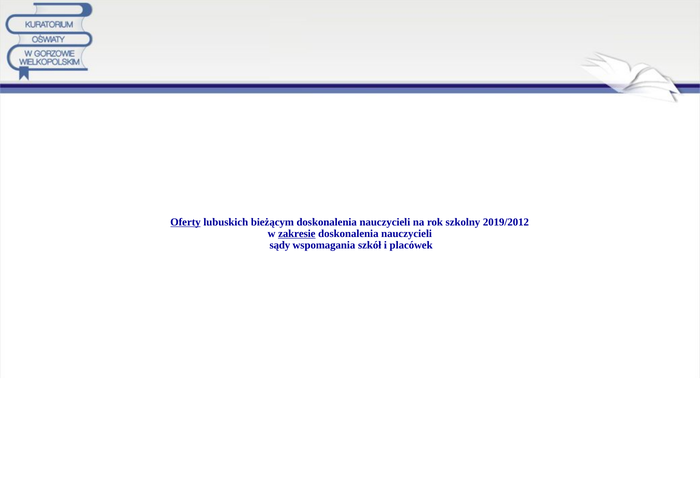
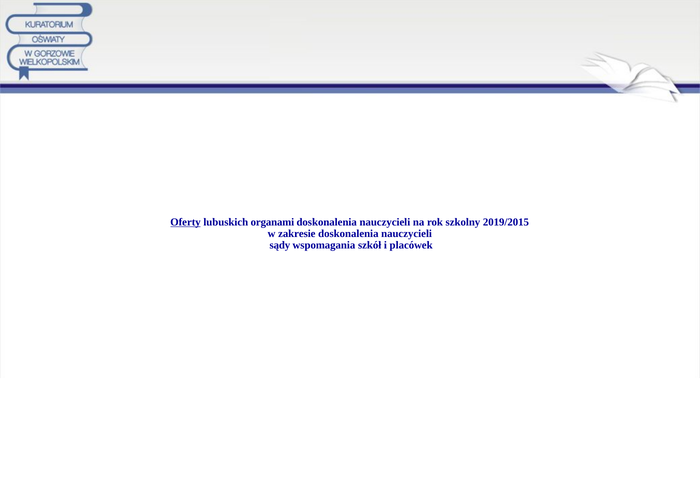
bieżącym: bieżącym -> organami (272, 222)
2019/2012: 2019/2012 -> 2019/2015 (506, 222)
zakresie underline: present -> none (297, 234)
